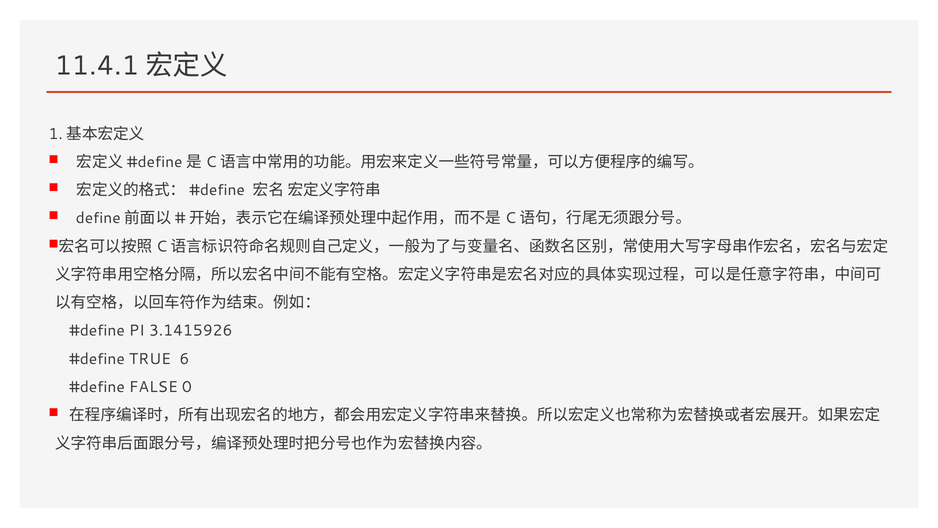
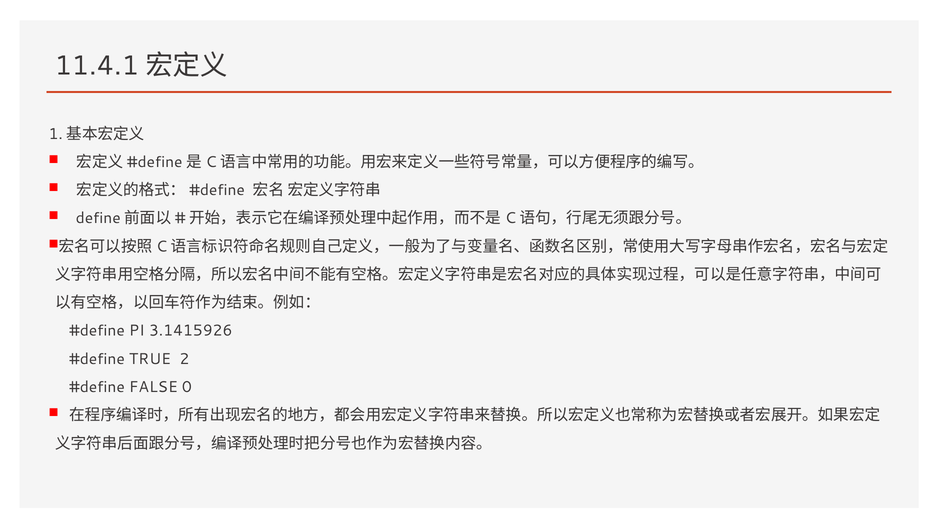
6: 6 -> 2 (184, 359)
